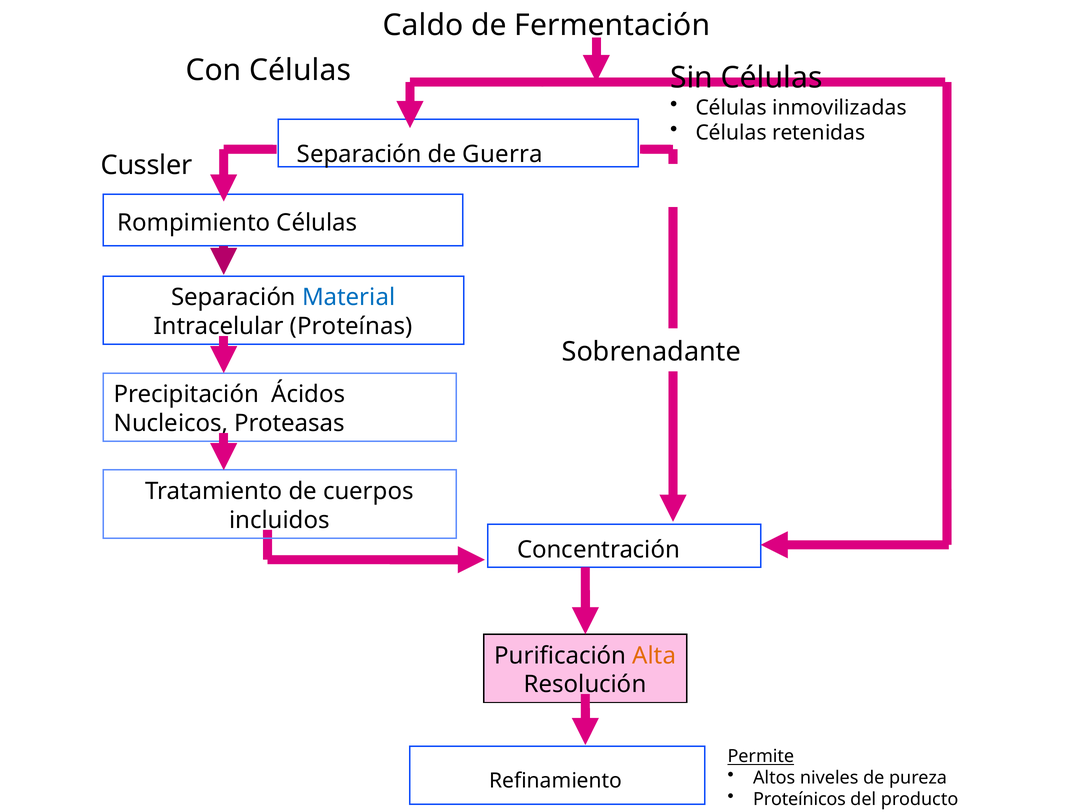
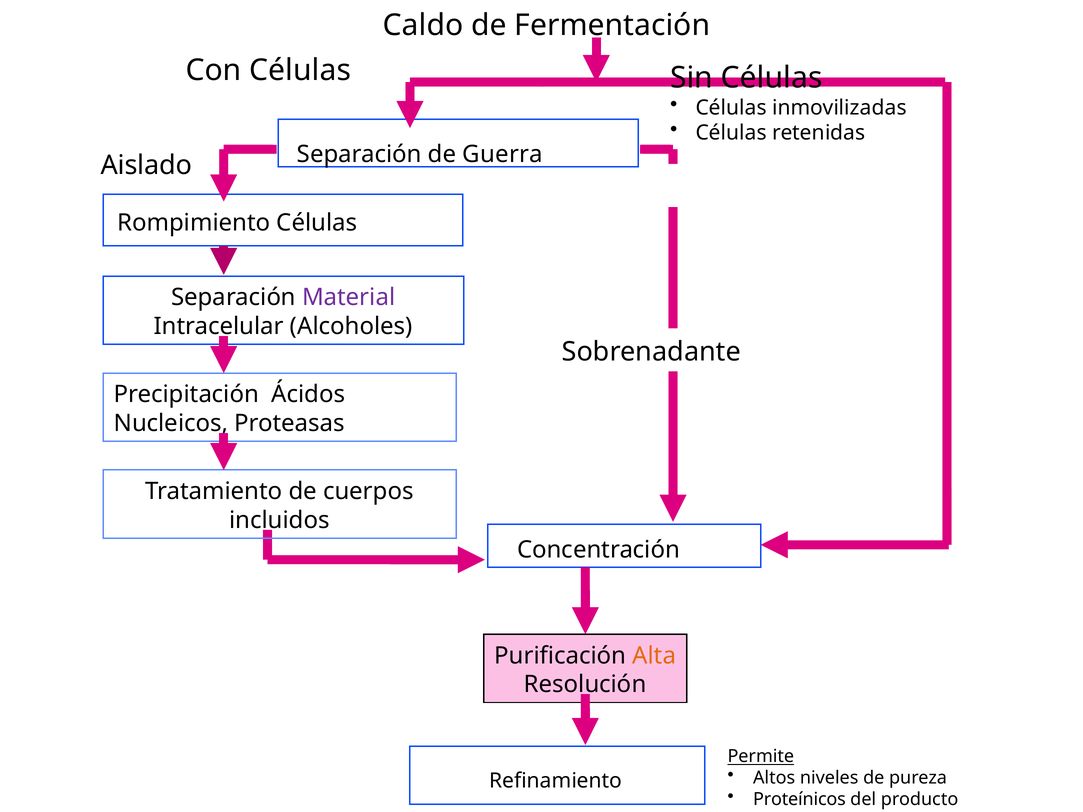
Cussler: Cussler -> Aislado (146, 165)
Material colour: blue -> purple (349, 298)
Proteínas: Proteínas -> Alcoholes (351, 326)
